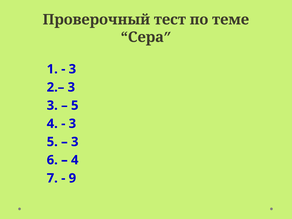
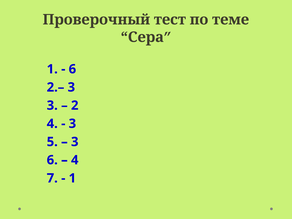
3: 3 -> 6 (72, 69)
5: 5 -> 2 (75, 105)
9: 9 -> 1 (72, 178)
